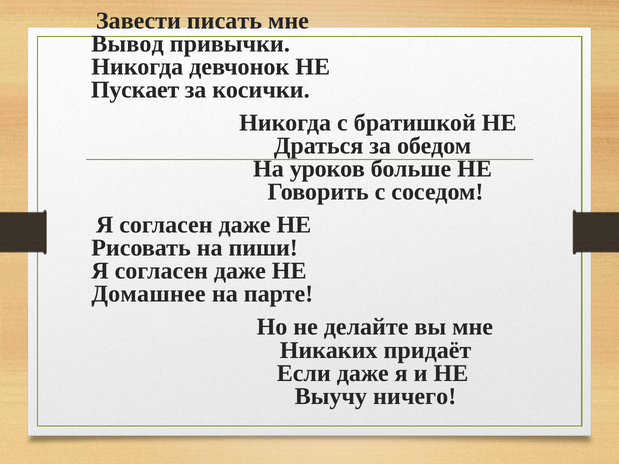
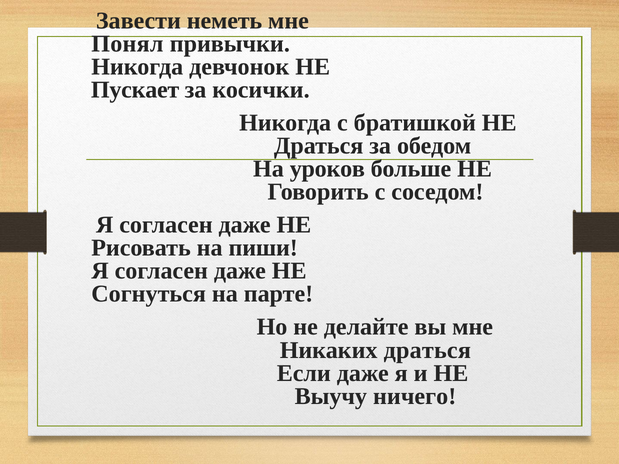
писать: писать -> неметь (225, 21)
Вывод: Вывод -> Понял (127, 44)
Домашнее: Домашнее -> Согнуться (149, 294)
Никаких придаёт: придаёт -> драться (427, 350)
